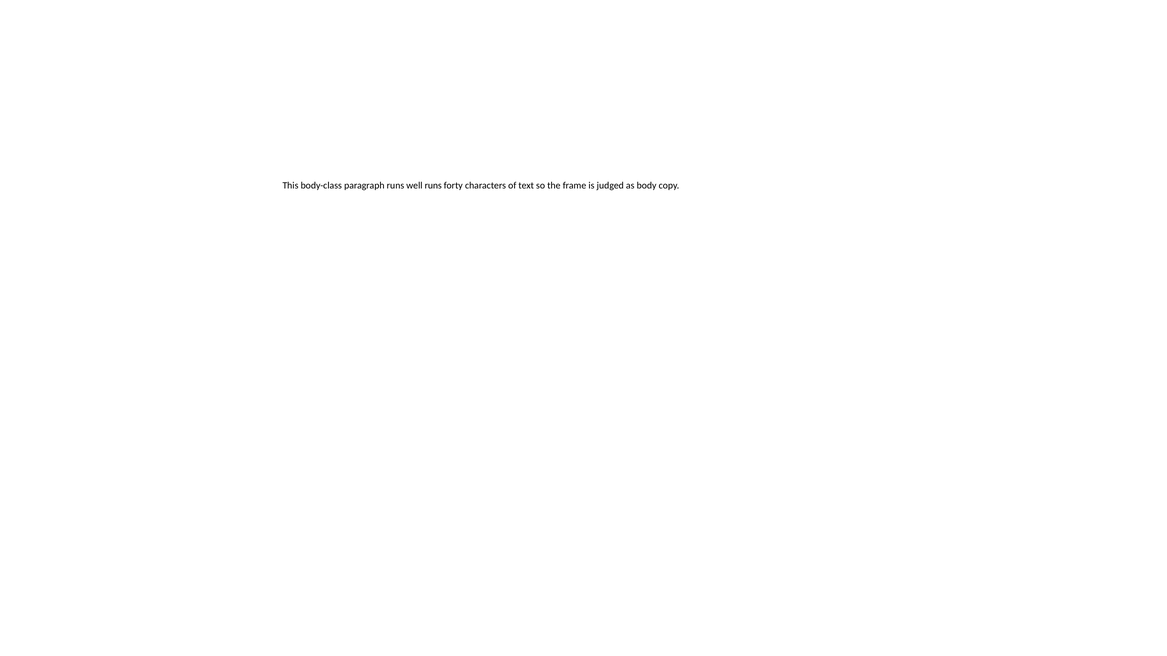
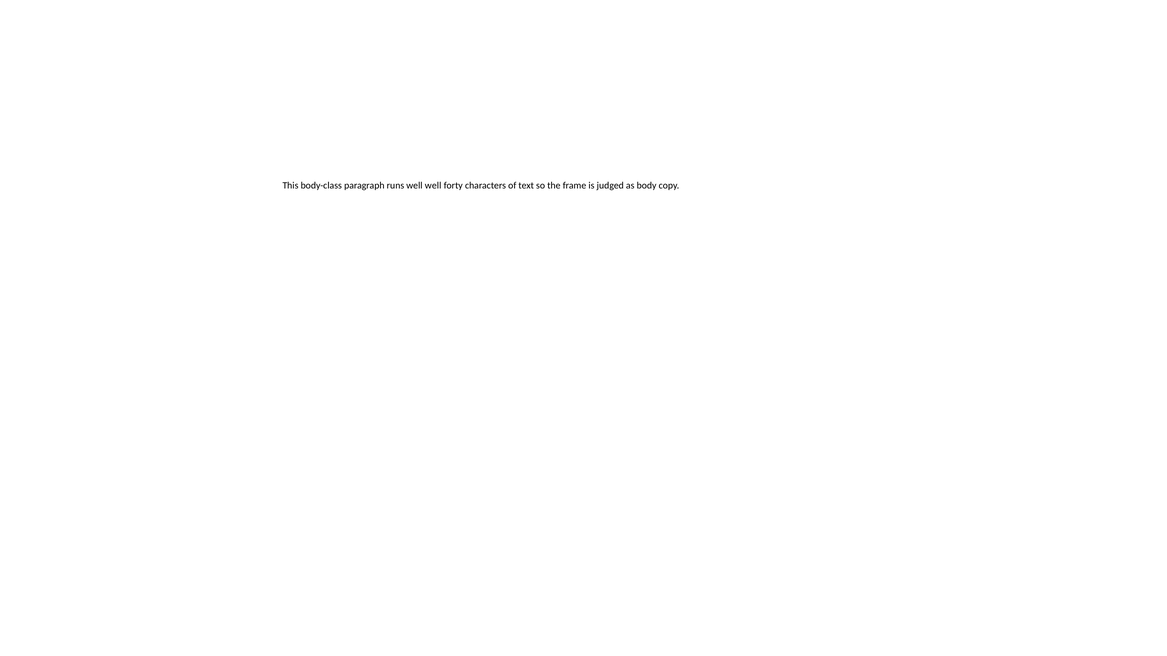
well runs: runs -> well (433, 186)
